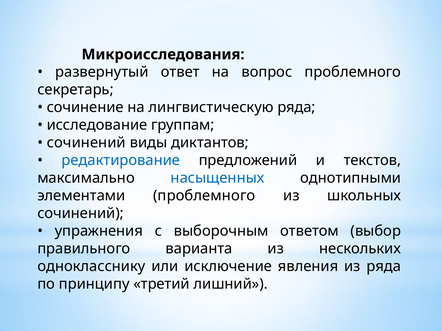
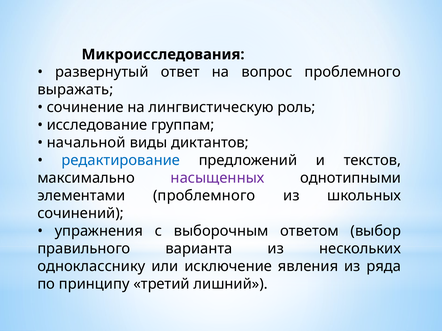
секретарь: секретарь -> выражать (75, 90)
лингвистическую ряда: ряда -> роль (296, 108)
сочинений: сочинений -> начальной (86, 143)
насыщенных colour: blue -> purple (218, 178)
